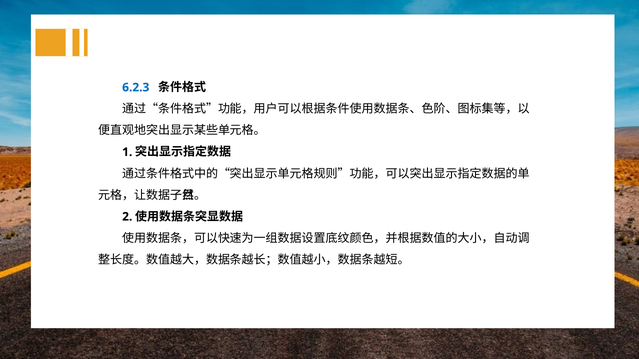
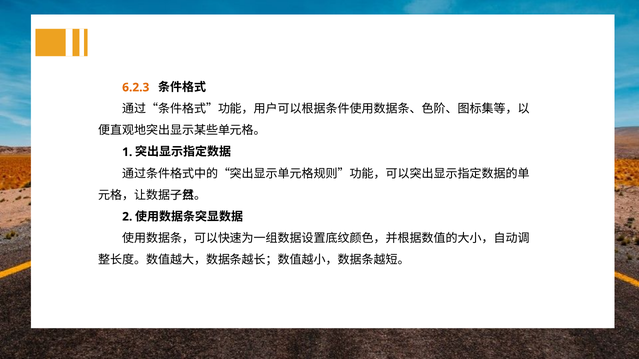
6.2.3 colour: blue -> orange (136, 88)
